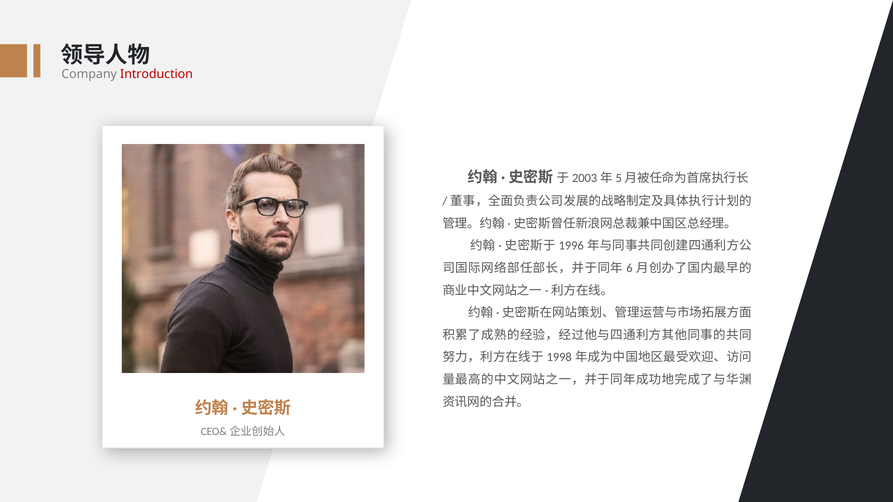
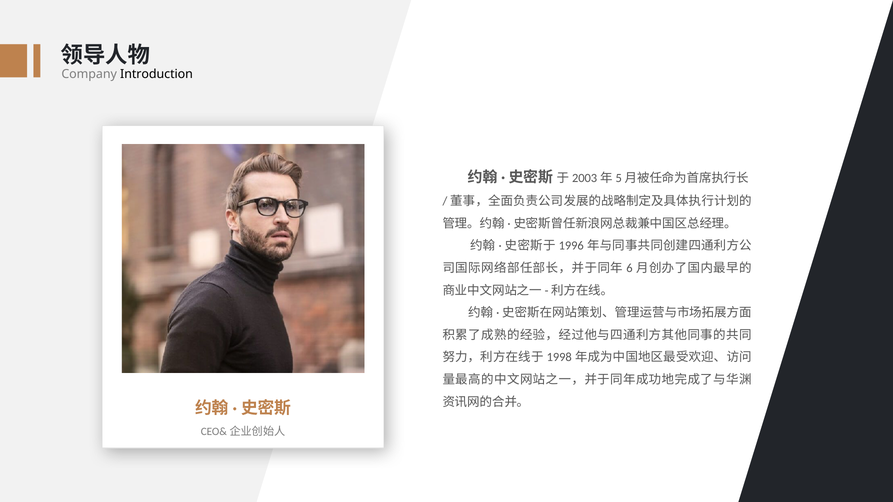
Introduction colour: red -> black (157, 74)
